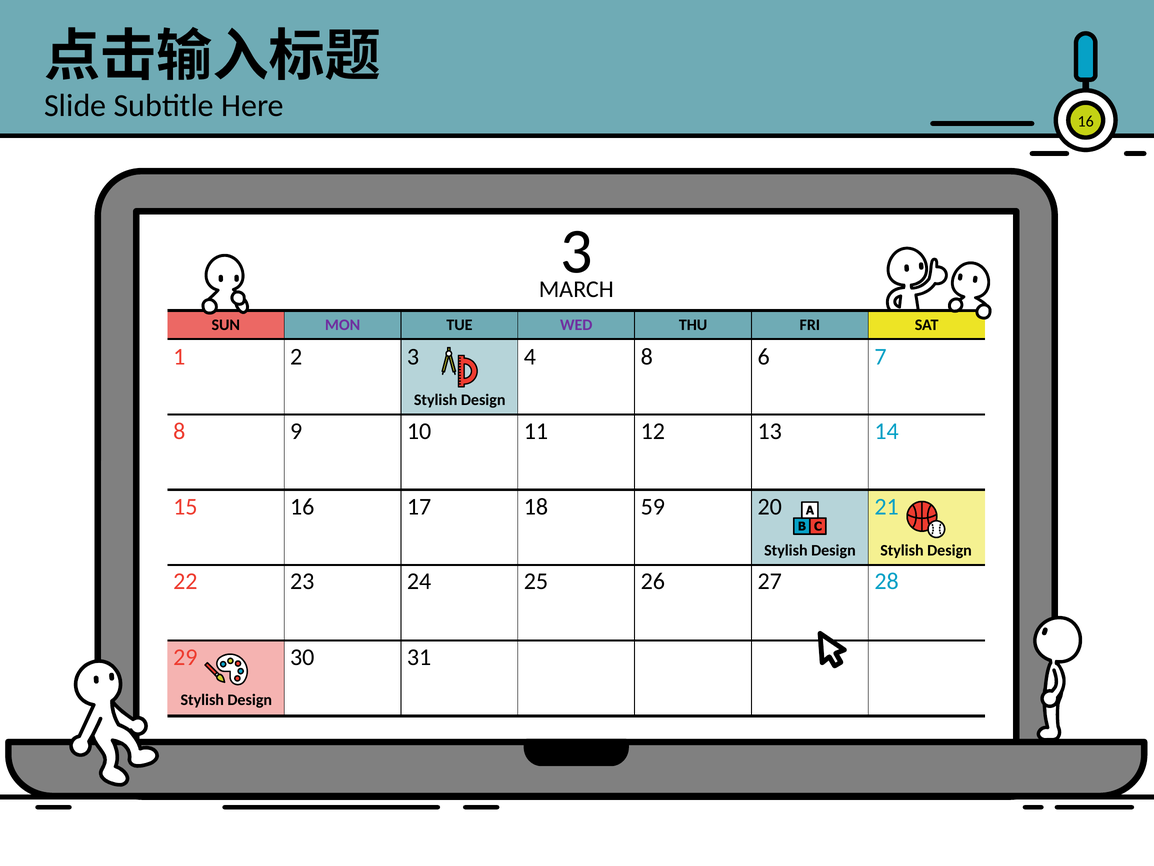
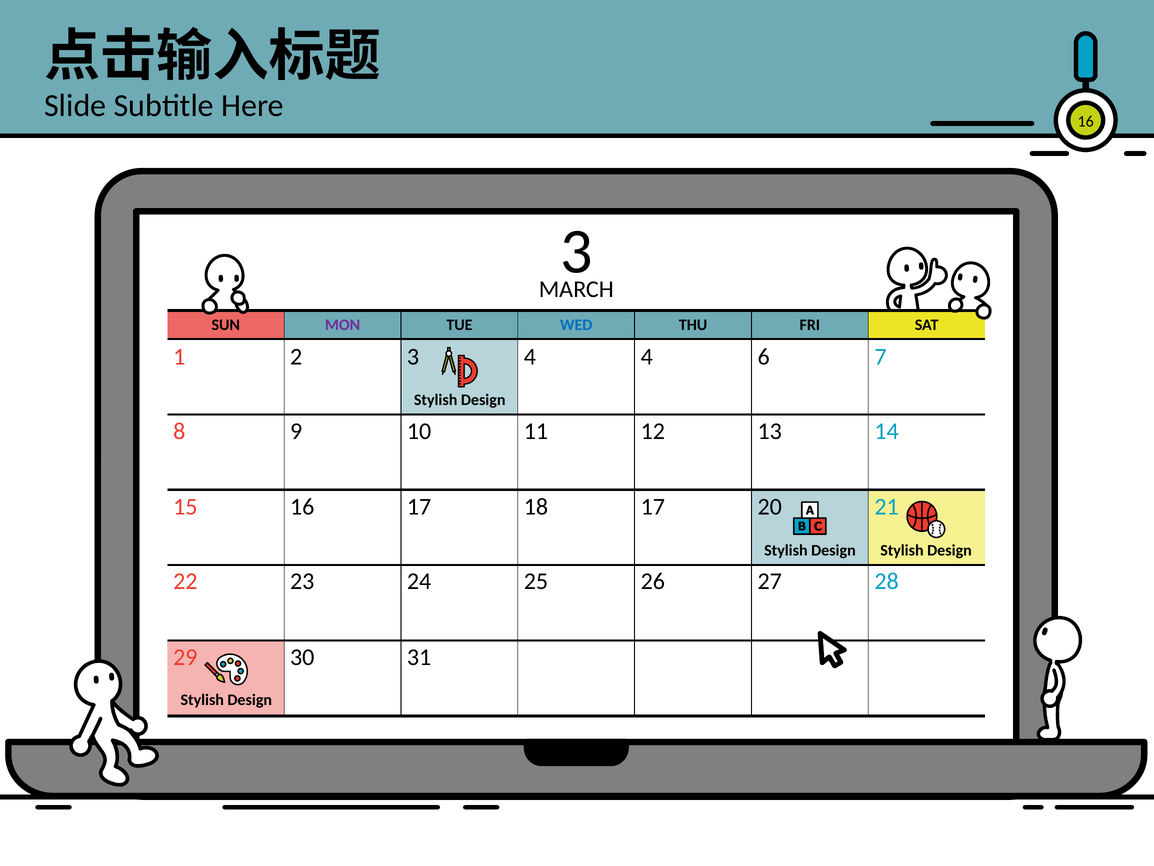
WED colour: purple -> blue (576, 325)
4 8: 8 -> 4 (647, 356)
18 59: 59 -> 17 (653, 506)
